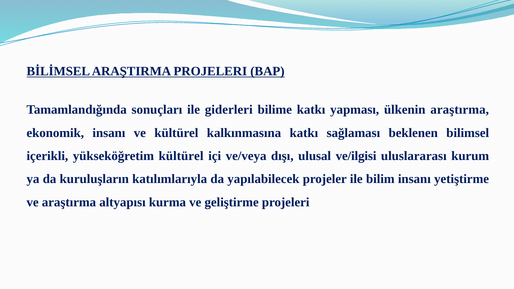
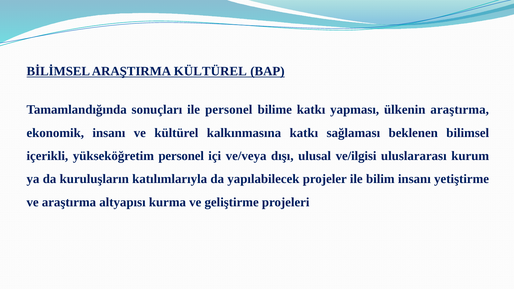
ARAŞTIRMA PROJELERI: PROJELERI -> KÜLTÜREL (210, 71)
ile giderleri: giderleri -> personel (229, 110)
yükseköğretim kültürel: kültürel -> personel (181, 156)
